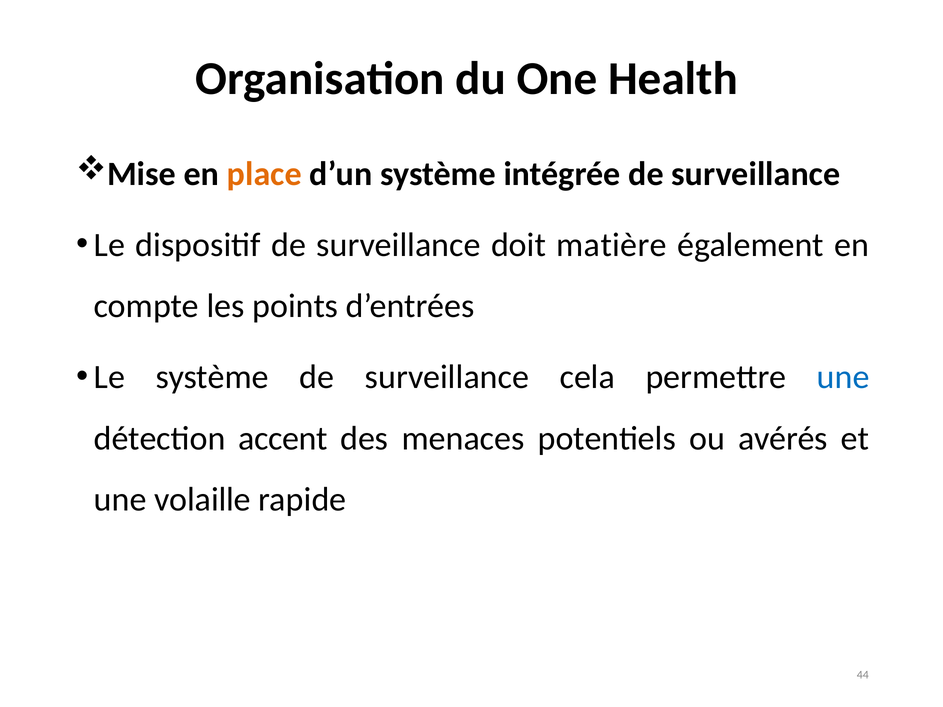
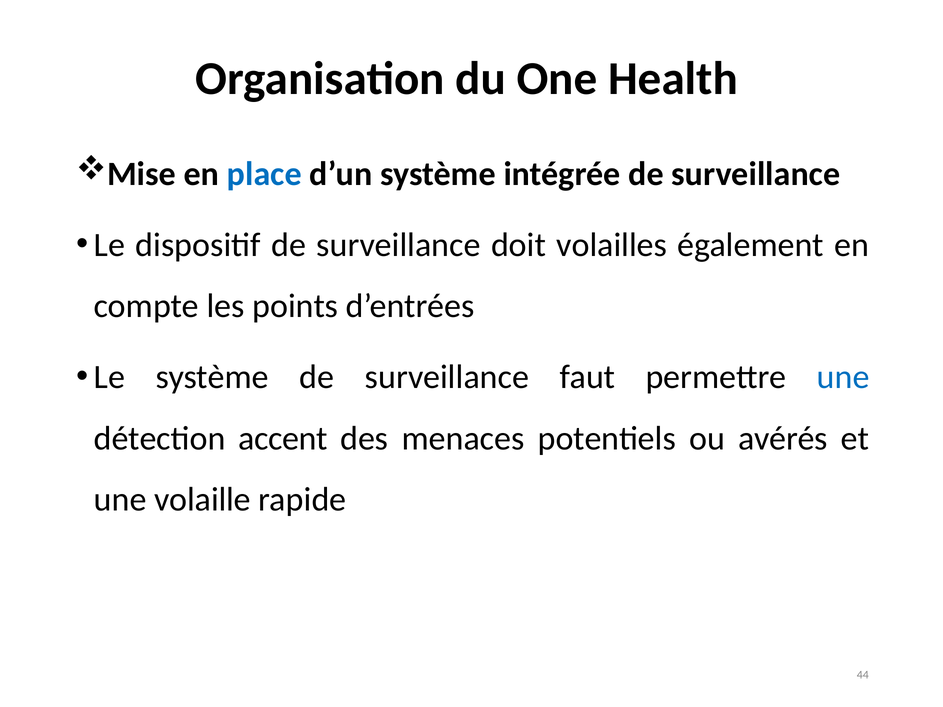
place colour: orange -> blue (264, 174)
matière: matière -> volailles (612, 245)
cela: cela -> faut (587, 377)
